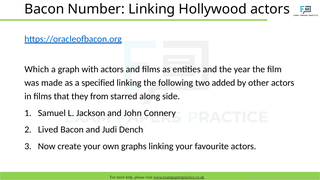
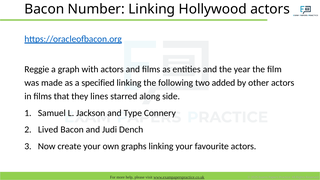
Which: Which -> Reggie (37, 69)
from: from -> lines (99, 96)
John: John -> Type (133, 113)
